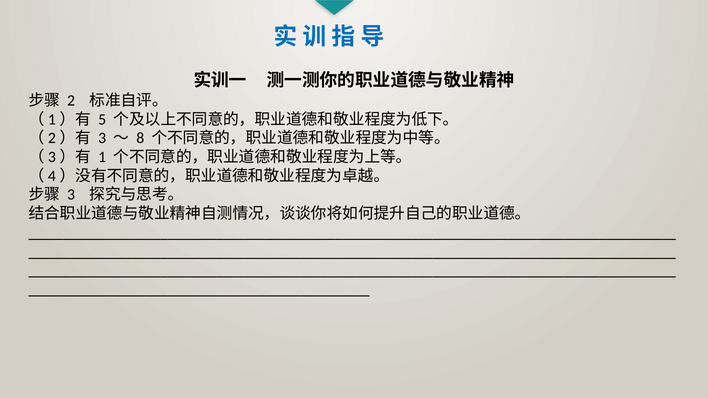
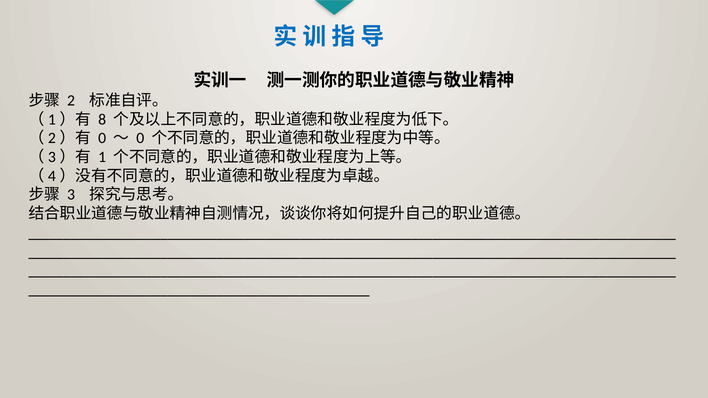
5: 5 -> 8 (102, 119)
3: 3 -> 0 (102, 138)
8: 8 -> 0 (140, 138)
